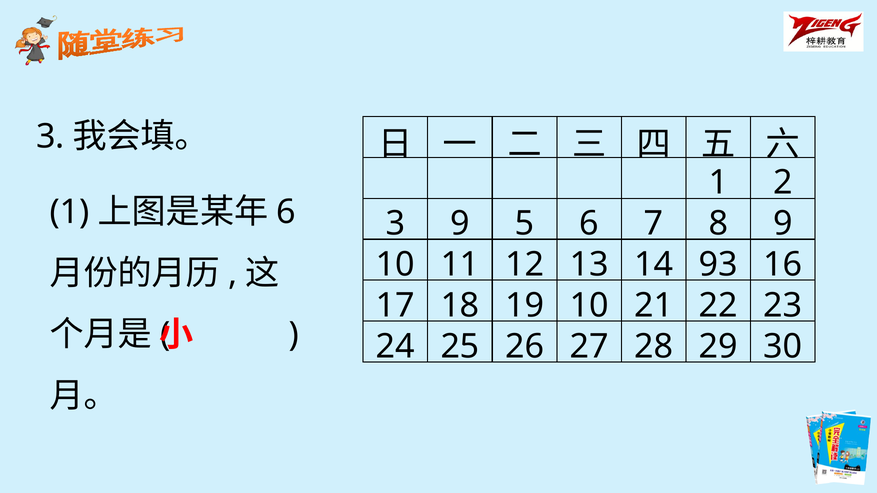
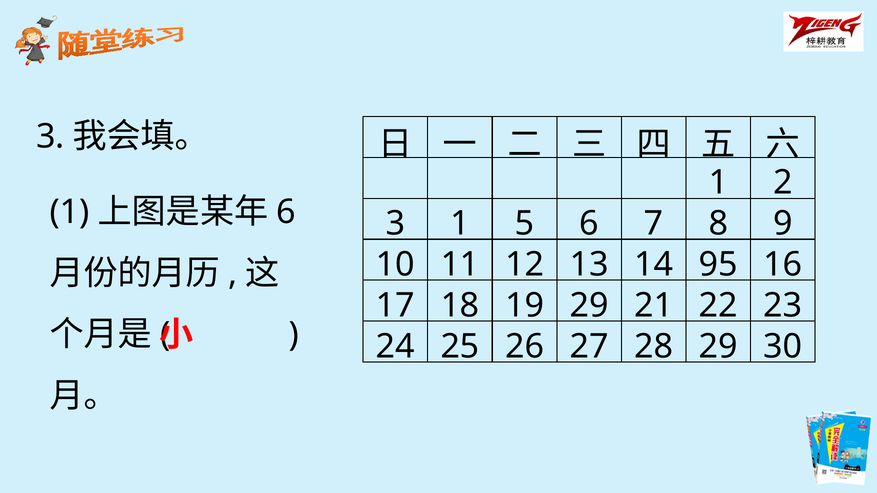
3 9: 9 -> 1 (460, 224)
93: 93 -> 95 (718, 265)
19 10: 10 -> 29 (589, 305)
